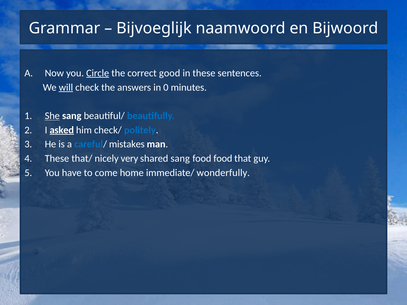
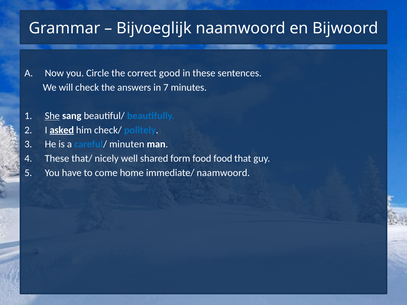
Circle underline: present -> none (98, 73)
will underline: present -> none (66, 87)
0: 0 -> 7 (166, 87)
mistakes: mistakes -> minuten (127, 144)
very: very -> well (129, 159)
shared sang: sang -> form (180, 159)
immediate/ wonderfully: wonderfully -> naamwoord (223, 173)
